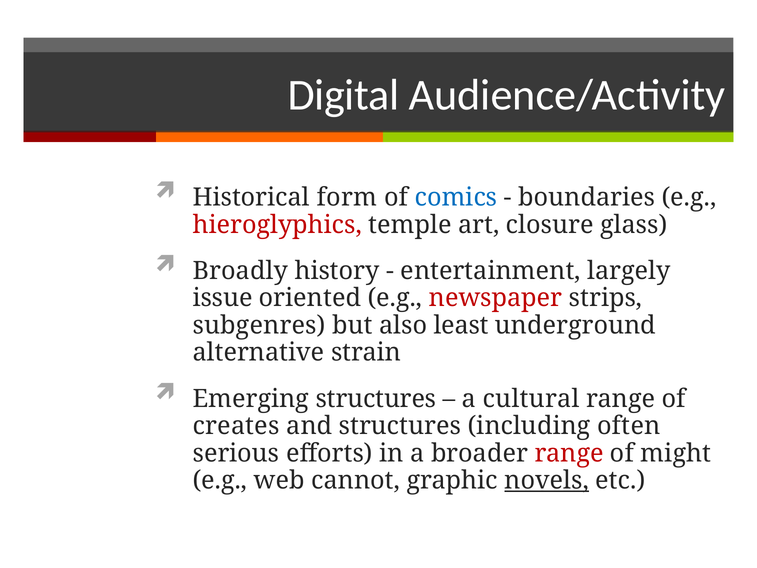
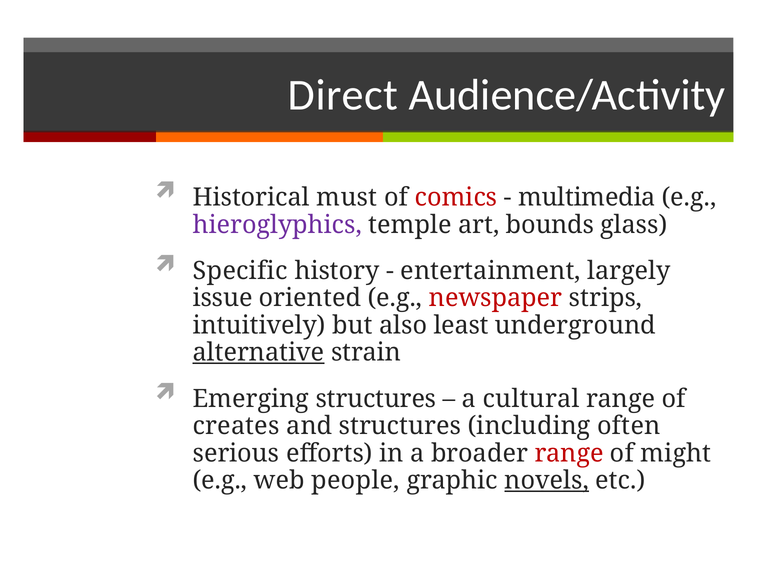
Digital: Digital -> Direct (343, 95)
form: form -> must (347, 197)
comics colour: blue -> red (456, 197)
boundaries: boundaries -> multimedia (587, 197)
hieroglyphics colour: red -> purple (277, 225)
closure: closure -> bounds (550, 225)
Broadly: Broadly -> Specific (240, 271)
subgenres: subgenres -> intuitively (259, 325)
alternative underline: none -> present (259, 352)
cannot: cannot -> people (356, 480)
